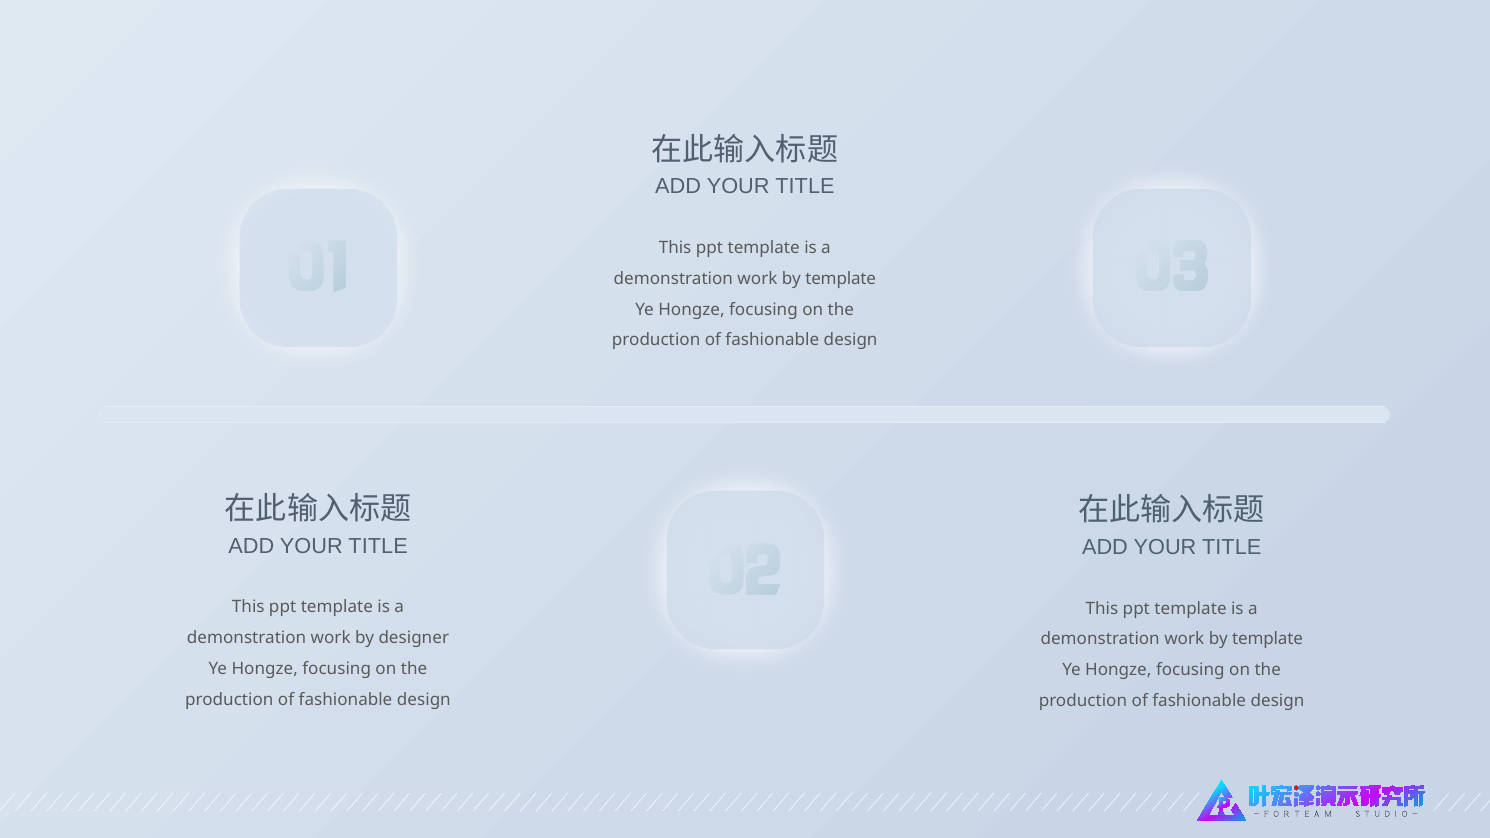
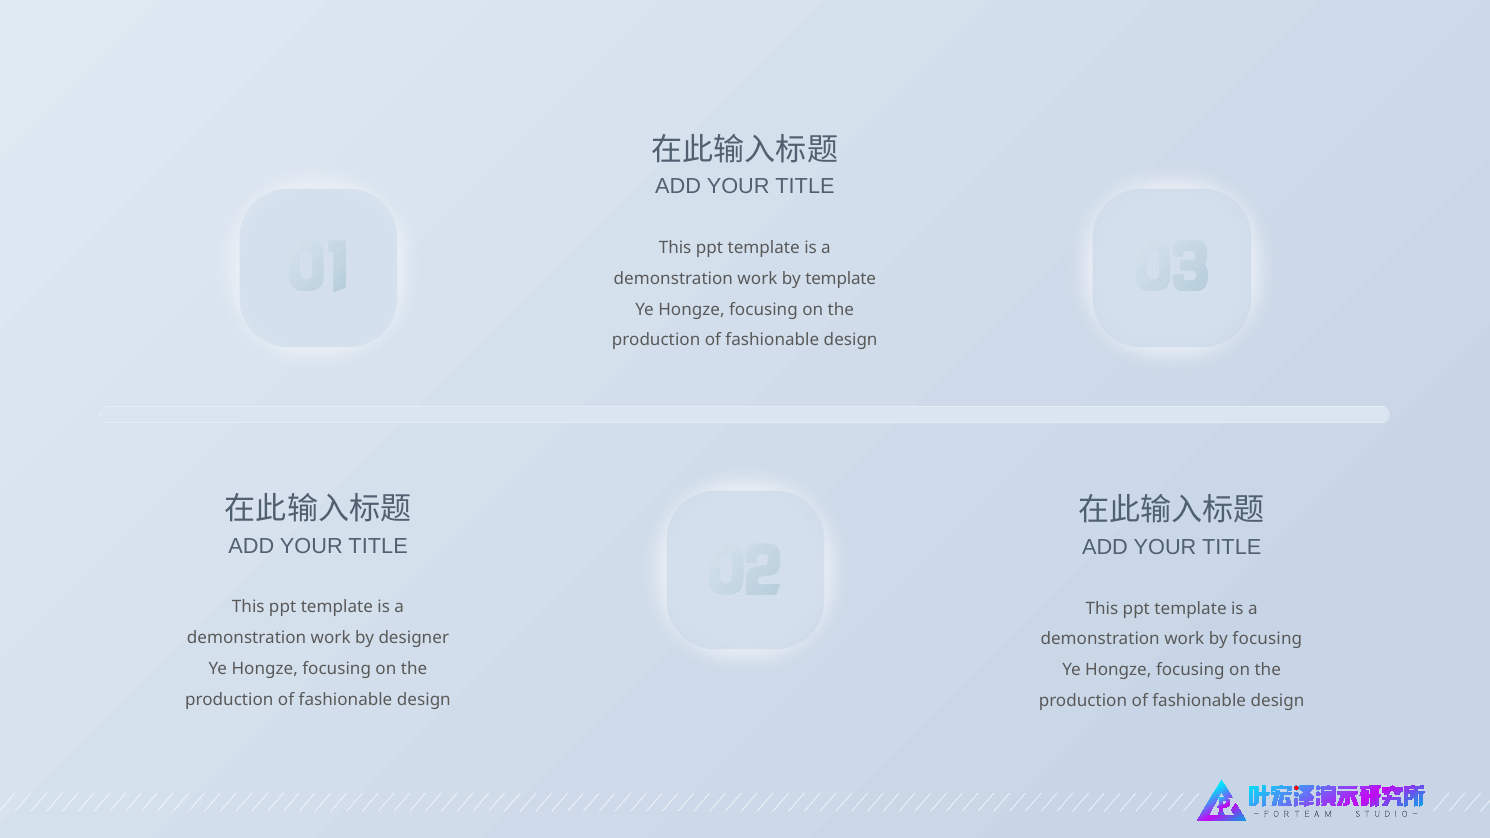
template: template -> focusing (1267, 639)
